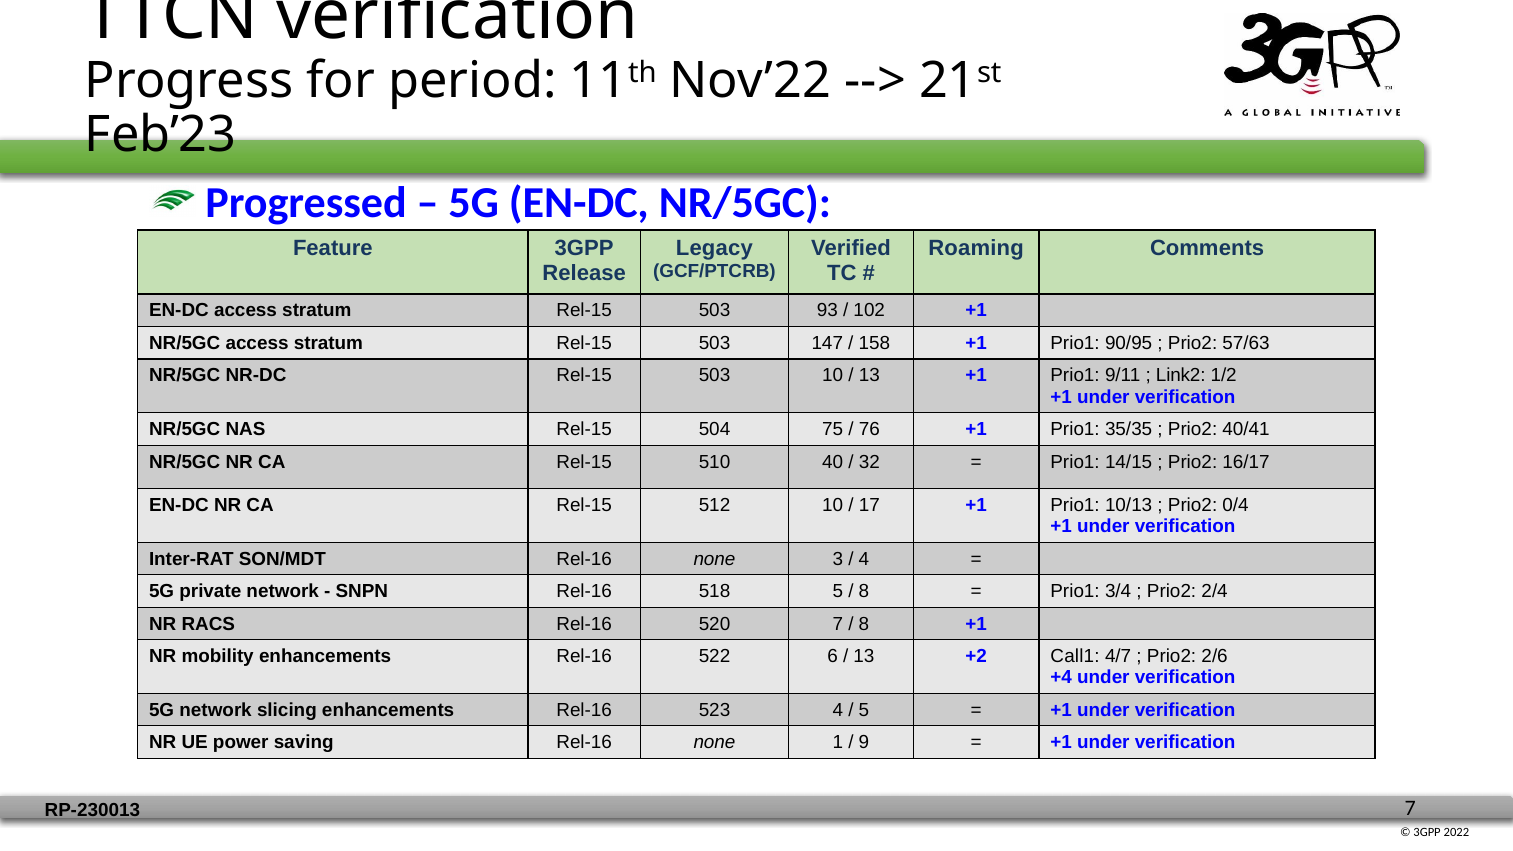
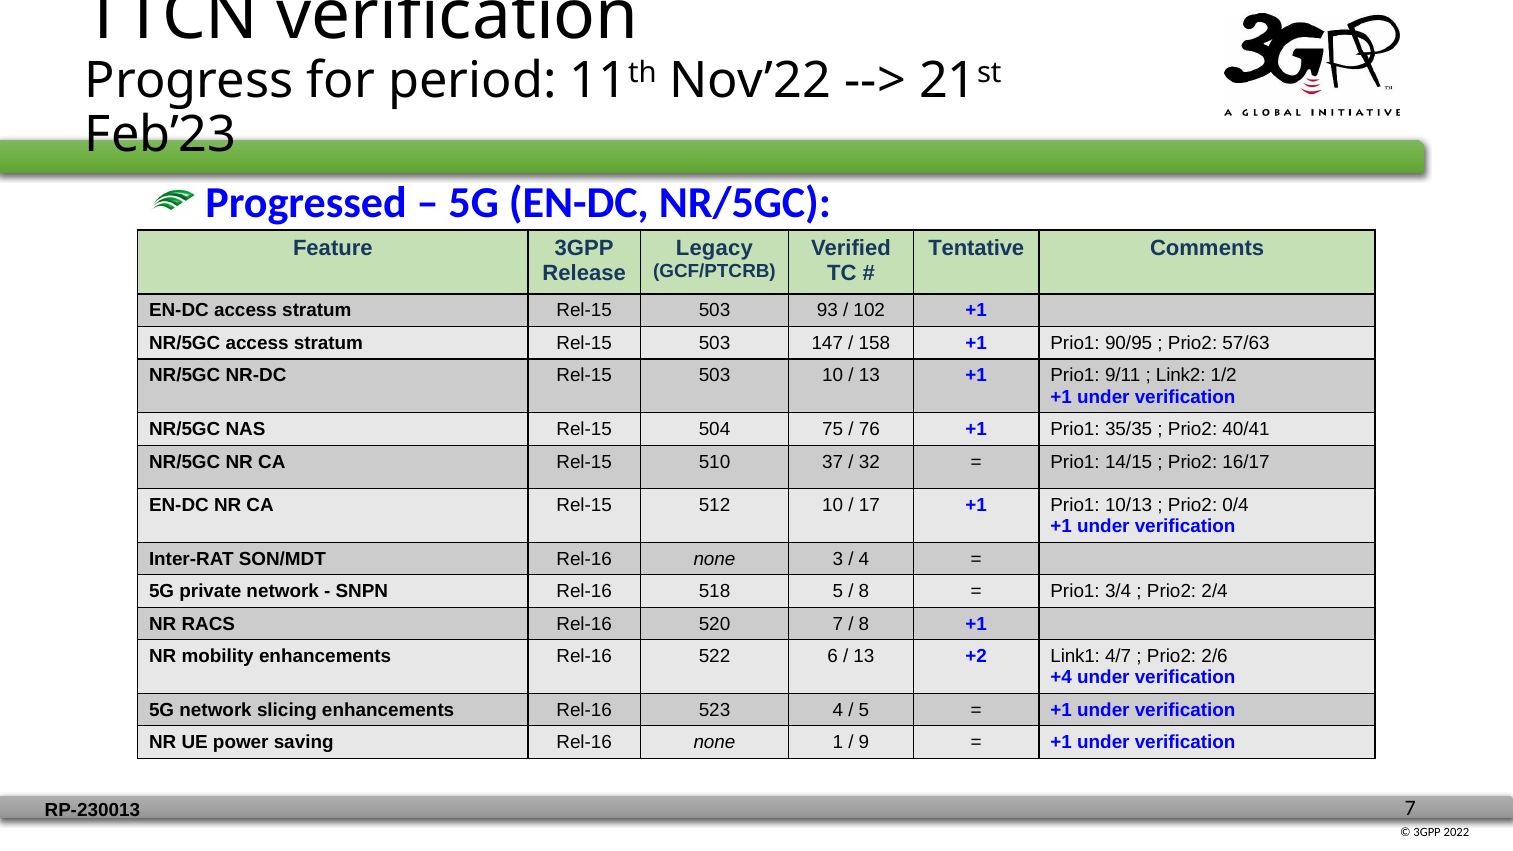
Roaming: Roaming -> Tentative (976, 248)
40: 40 -> 37 (833, 462)
Call1: Call1 -> Link1 (1075, 656)
